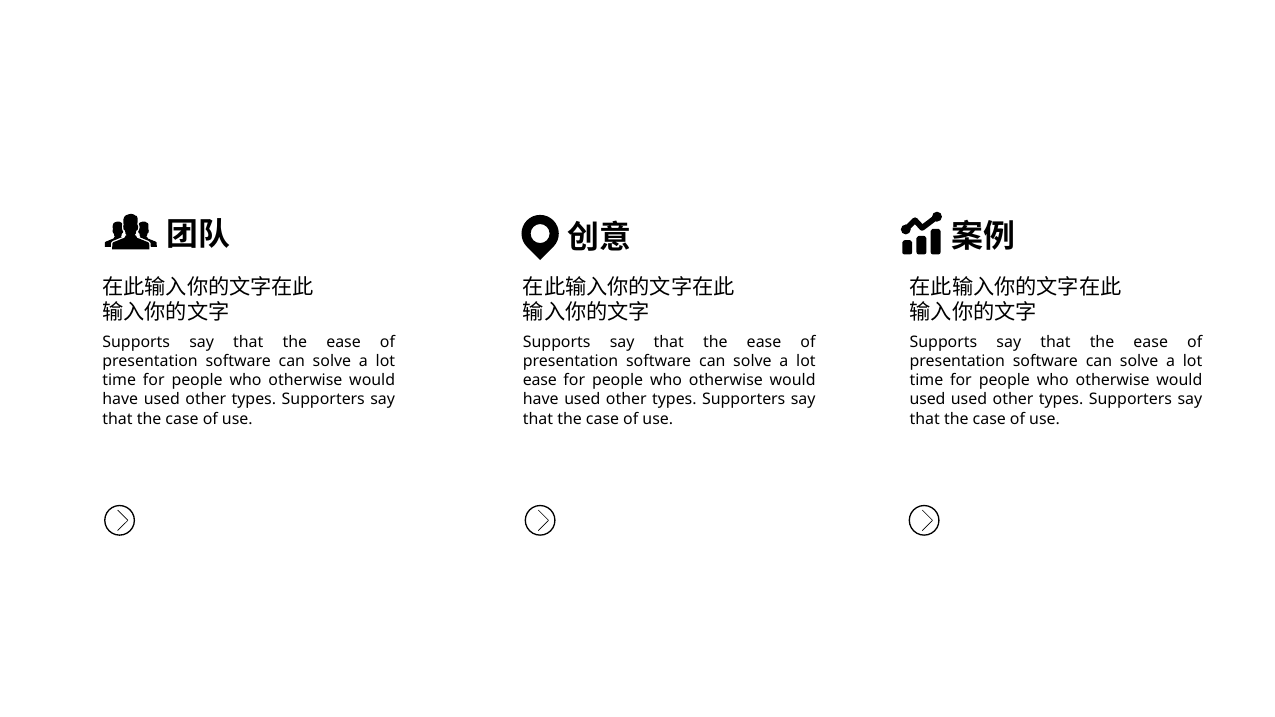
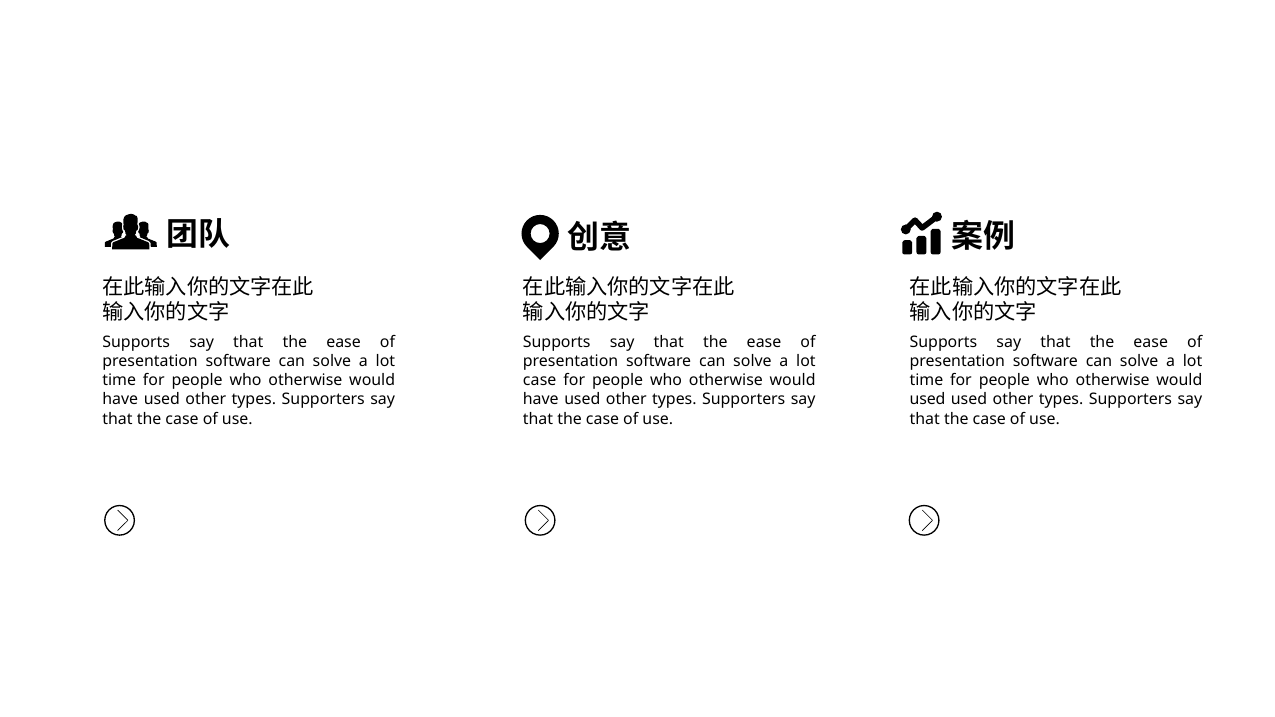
ease: ease -> case (540, 381)
